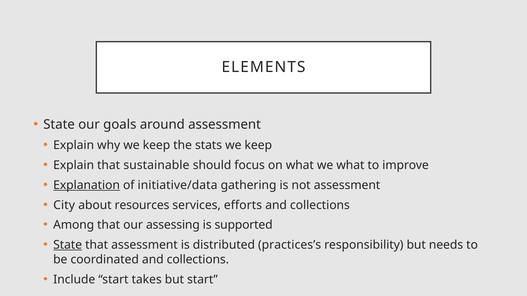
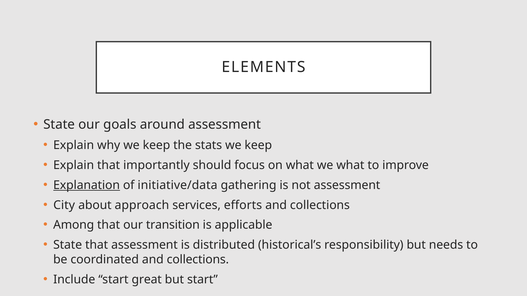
sustainable: sustainable -> importantly (156, 165)
resources: resources -> approach (142, 205)
assessing: assessing -> transition (173, 225)
supported: supported -> applicable (244, 225)
State underline: present -> none (68, 245)
practices’s: practices’s -> historical’s (290, 245)
takes: takes -> great (147, 280)
